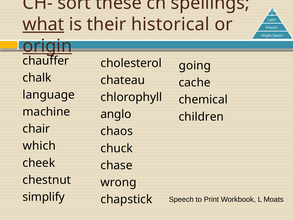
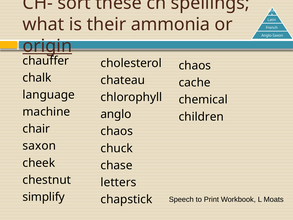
what underline: present -> none (43, 24)
historical: historical -> ammonia (170, 24)
going: going -> chaos (195, 66)
which: which -> saxon (39, 146)
wrong: wrong -> letters (119, 182)
